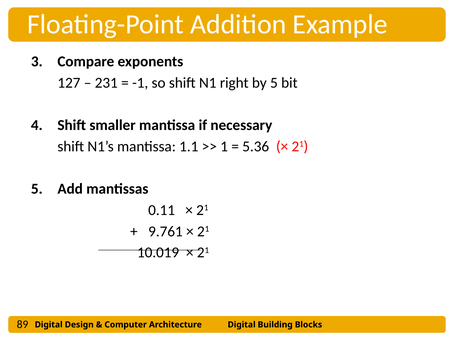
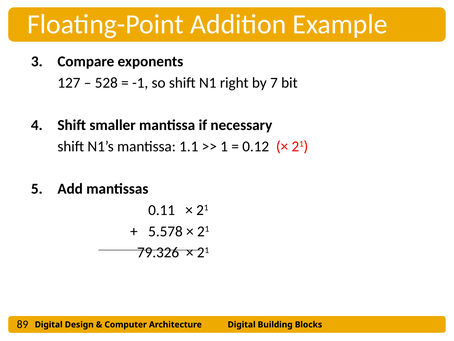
231: 231 -> 528 (106, 83)
by 5: 5 -> 7 (274, 83)
5.36: 5.36 -> 0.12 (256, 146)
9.761: 9.761 -> 5.578 (165, 231)
10.019: 10.019 -> 79.326 (158, 252)
